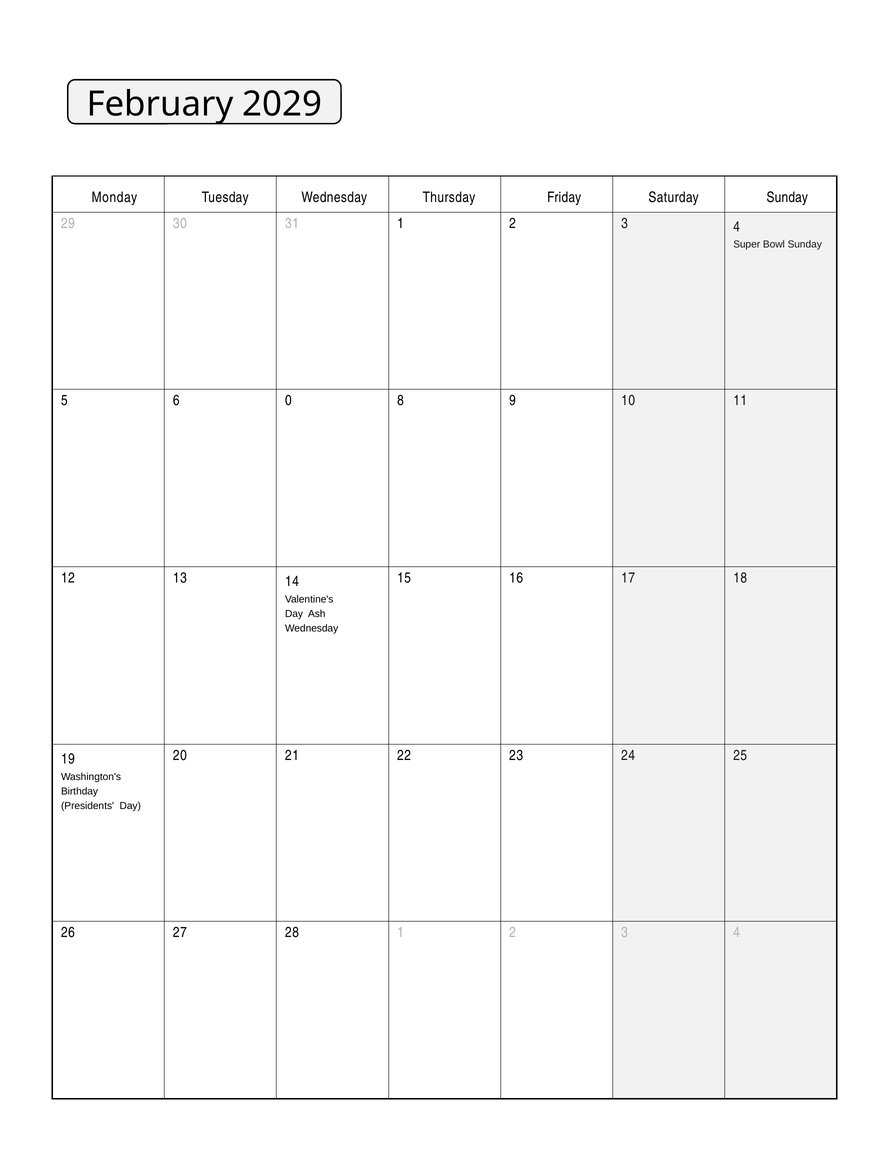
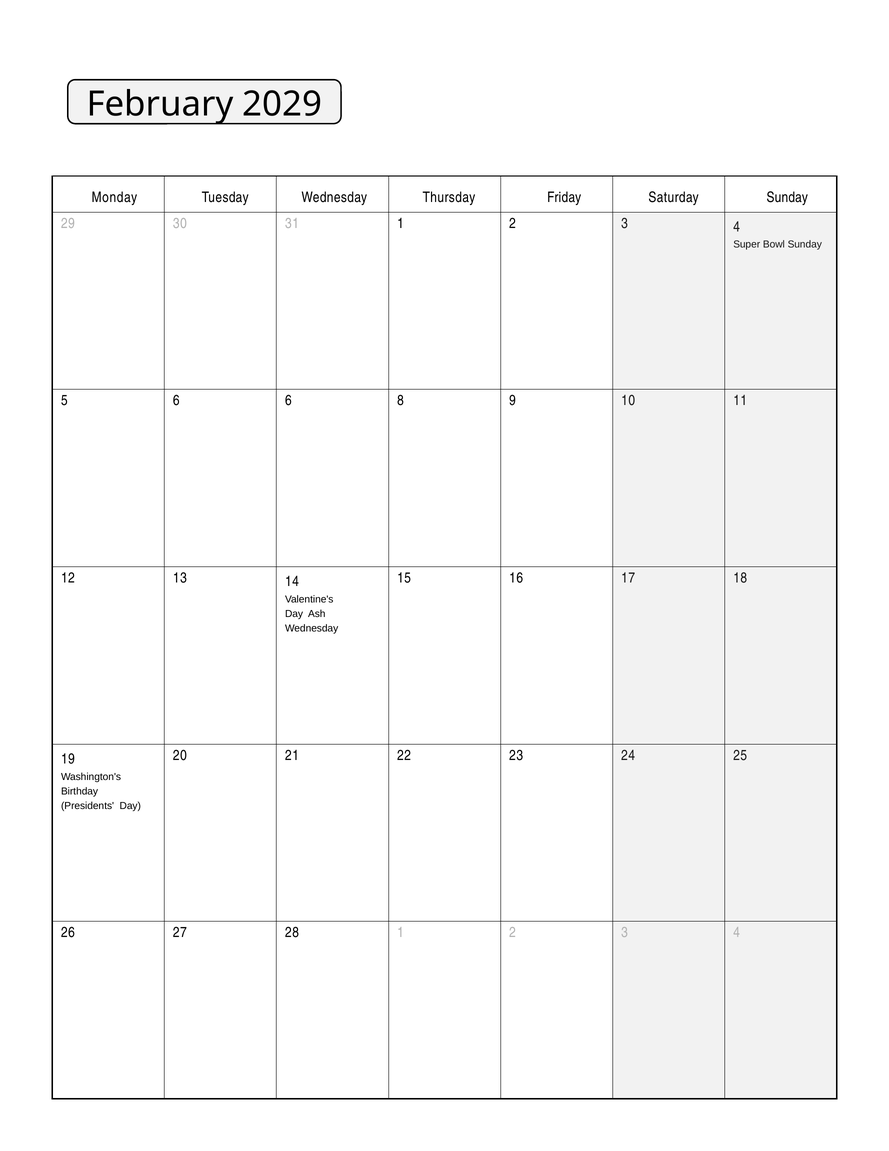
6 0: 0 -> 6 (288, 401)
